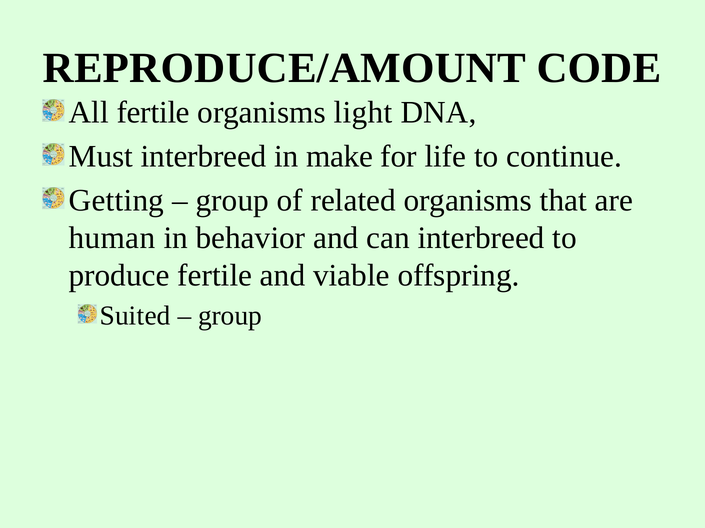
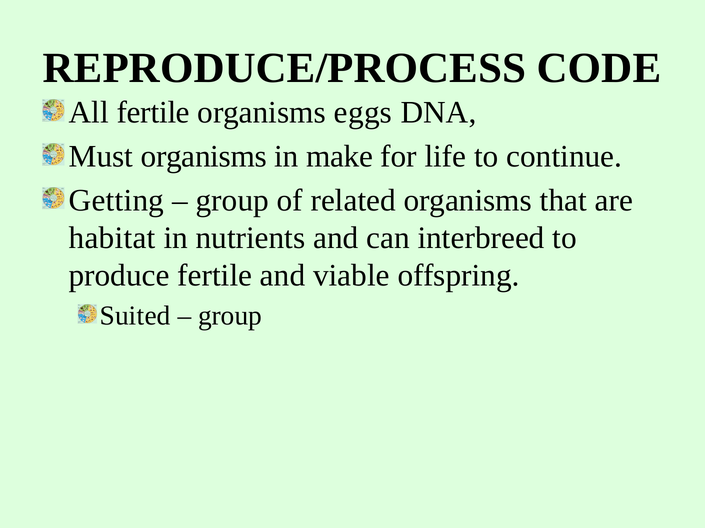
REPRODUCE/AMOUNT: REPRODUCE/AMOUNT -> REPRODUCE/PROCESS (284, 68)
light: light -> eggs (363, 113)
Must interbreed: interbreed -> organisms (204, 157)
human: human -> habitat (112, 238)
behavior: behavior -> nutrients (251, 238)
